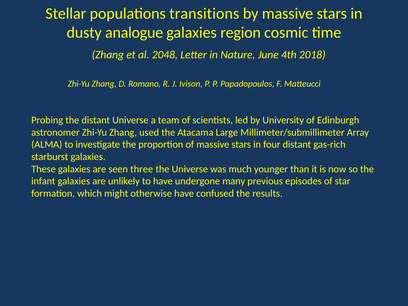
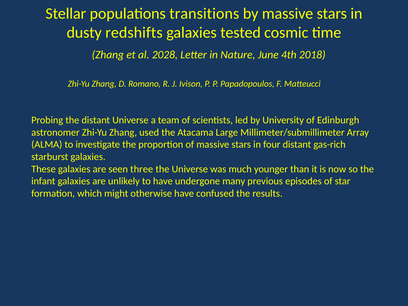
analogue: analogue -> redshifts (134, 33)
region: region -> tested (241, 33)
2048: 2048 -> 2028 (165, 55)
